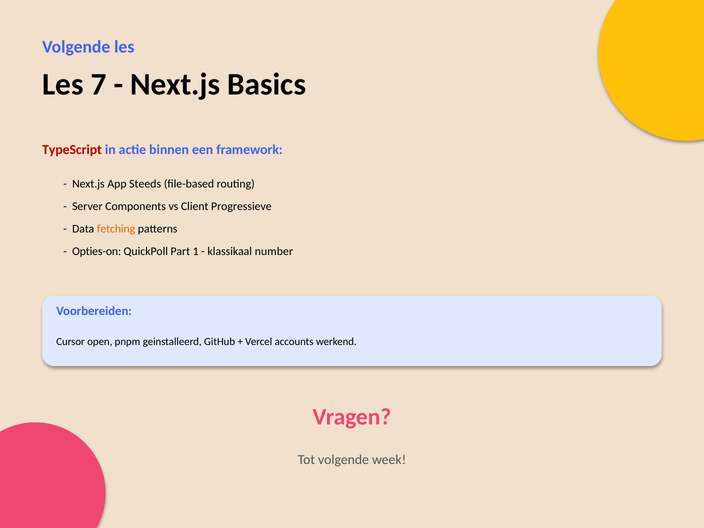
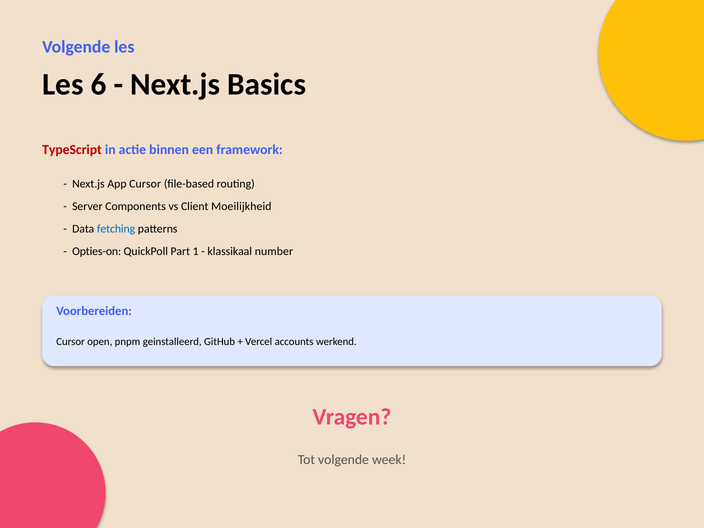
7: 7 -> 6 (99, 84)
App Steeds: Steeds -> Cursor (145, 184)
Progressieve: Progressieve -> Moeilijkheid (241, 206)
fetching colour: orange -> blue (116, 229)
